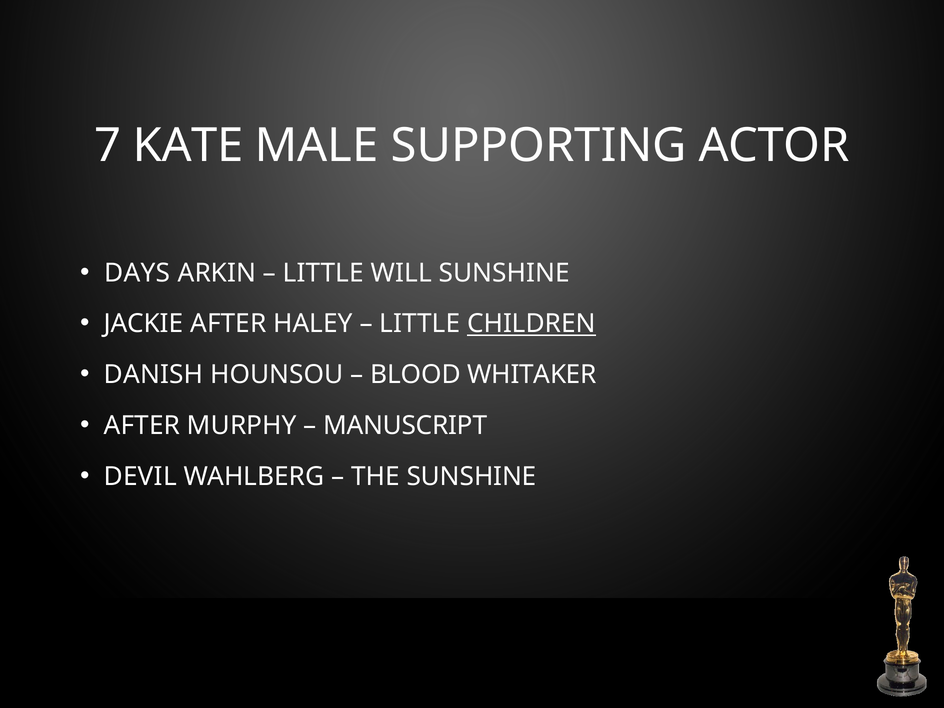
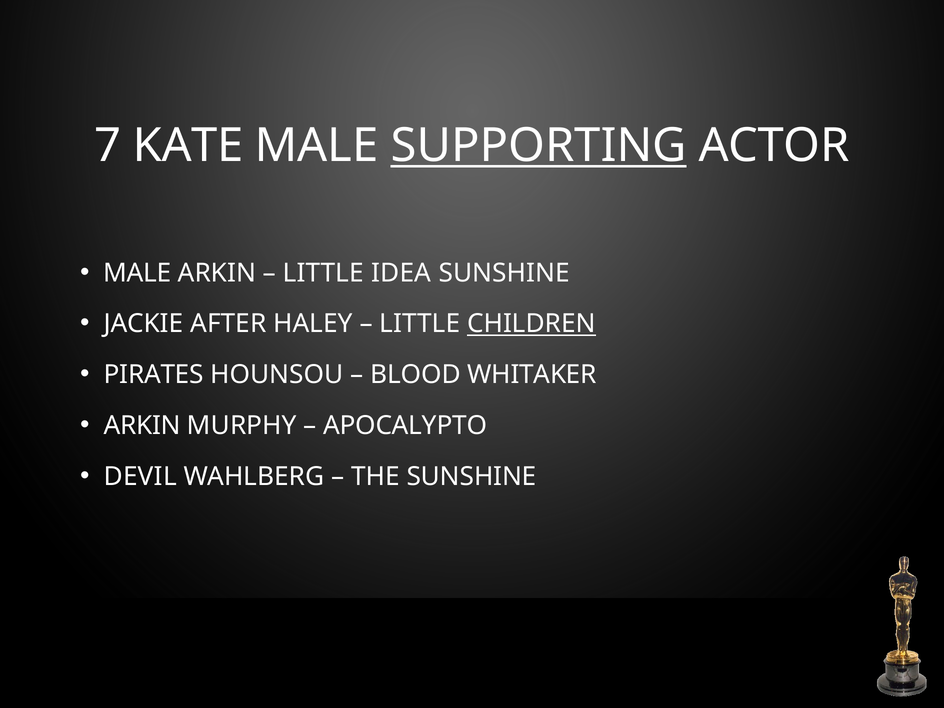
SUPPORTING underline: none -> present (539, 146)
DAYS: DAYS -> MALE (137, 273)
WILL: WILL -> IDEA (401, 273)
DANISH: DANISH -> PIRATES (154, 375)
AFTER: AFTER -> ARKIN (142, 426)
MANUSCRIPT: MANUSCRIPT -> APOCALYPTO (405, 426)
